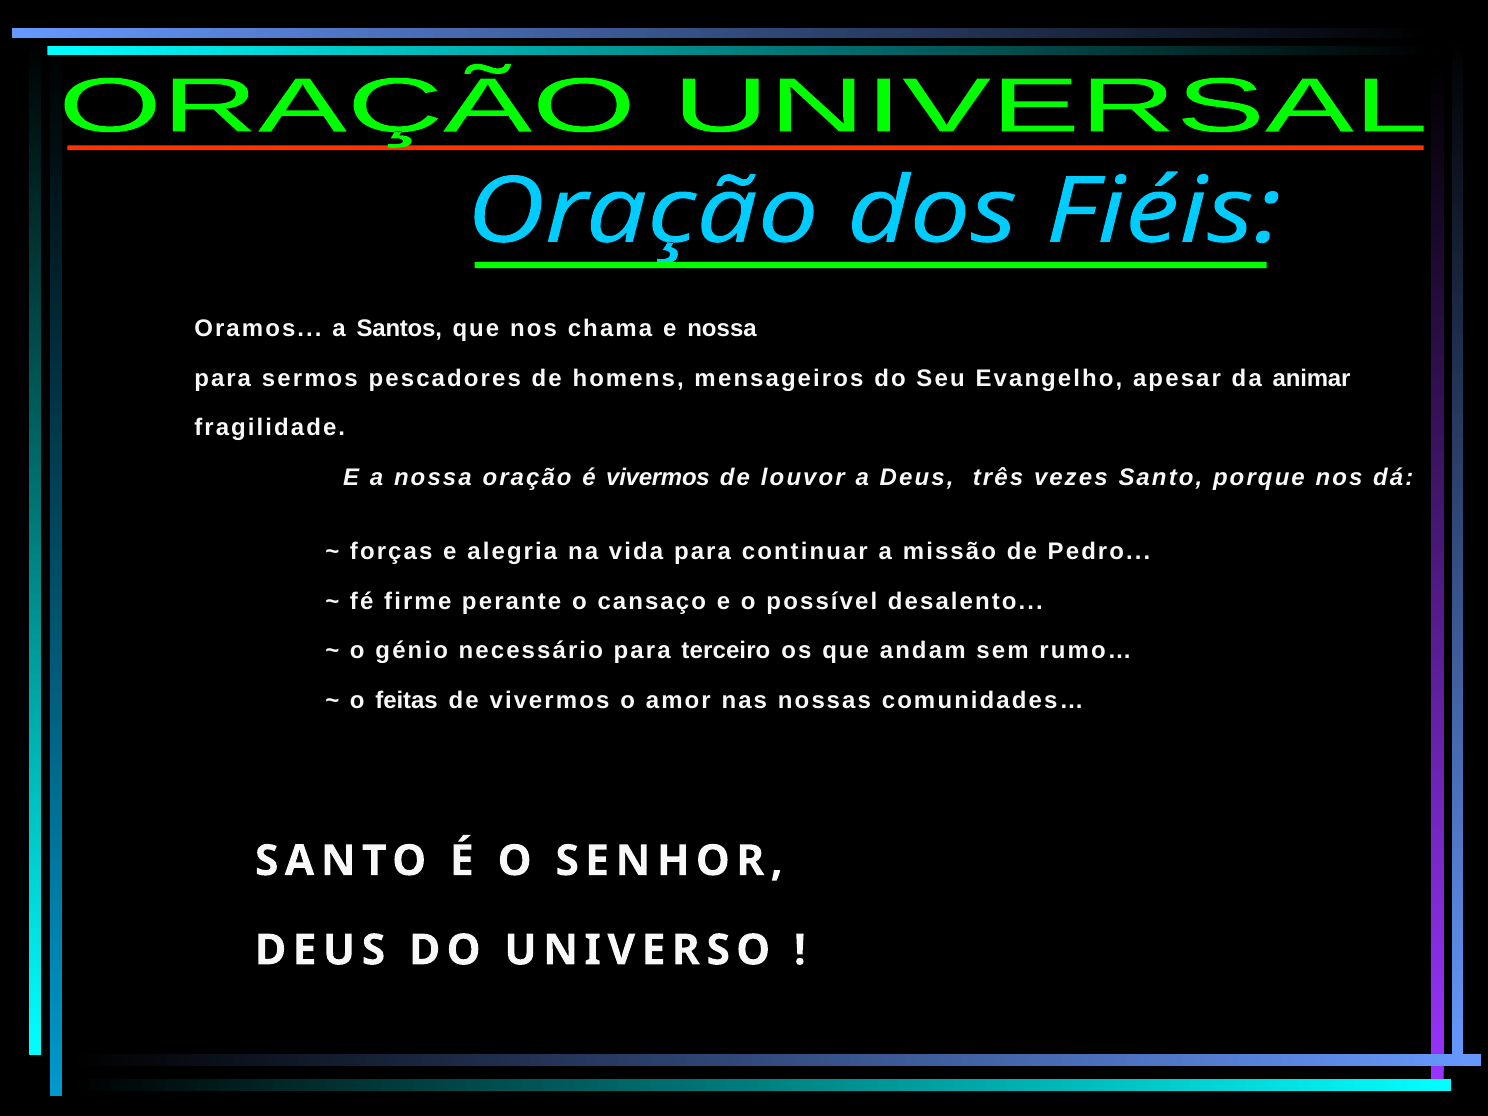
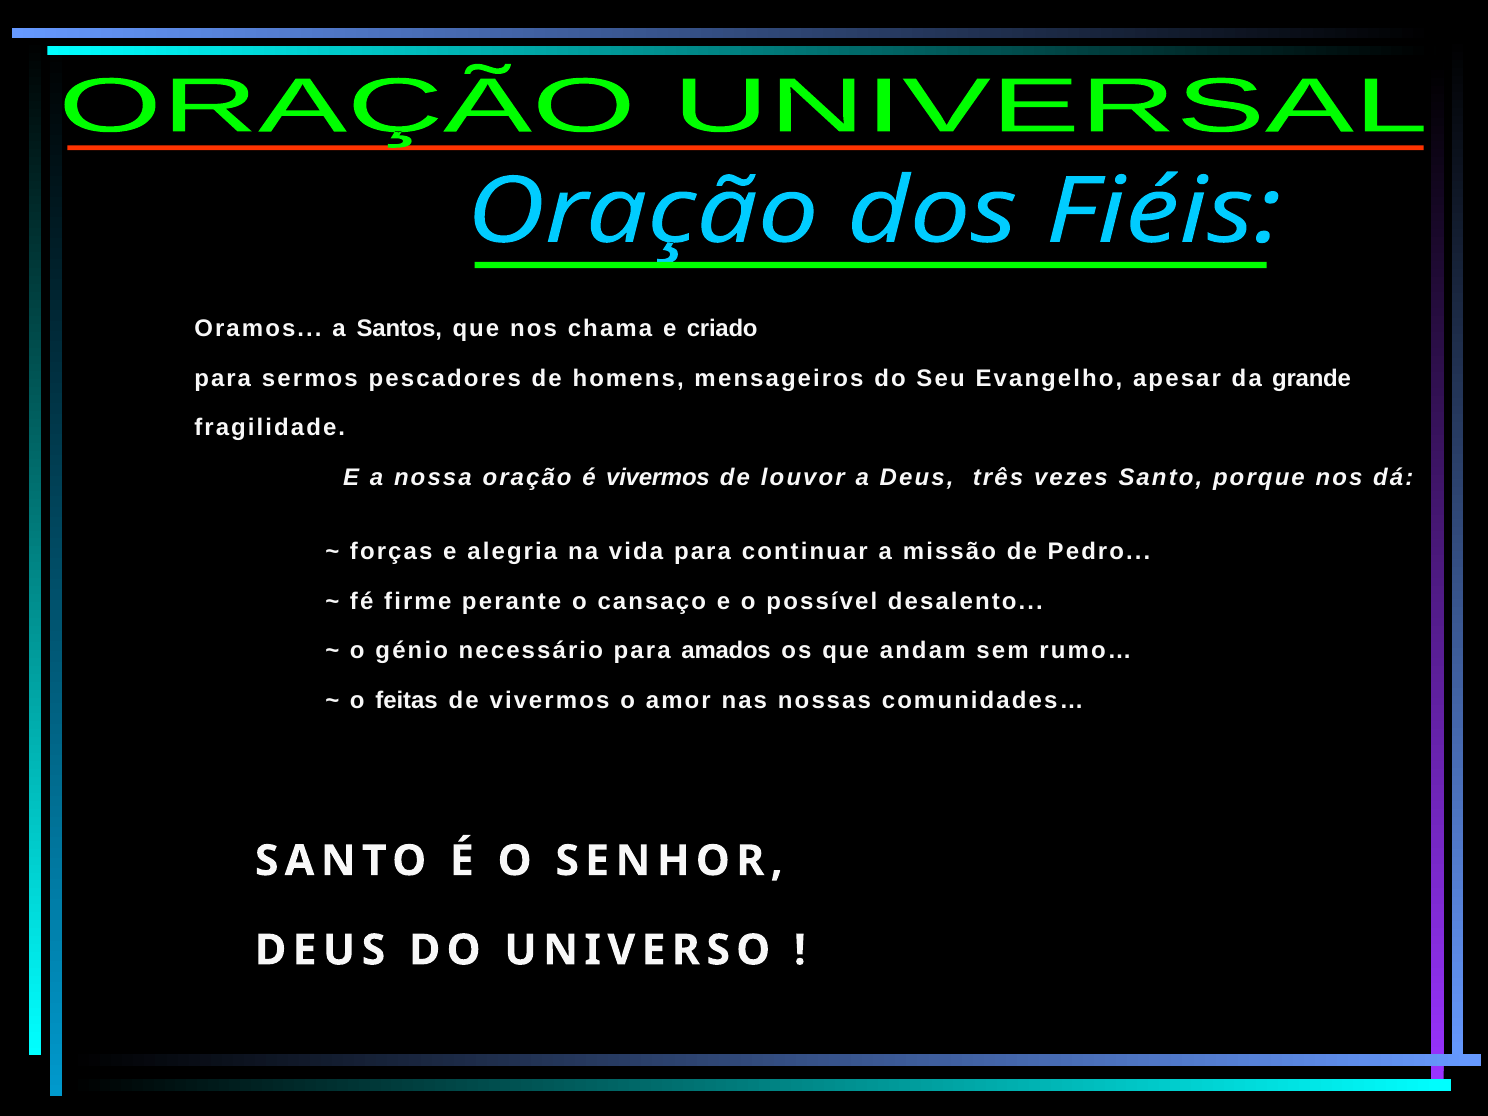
e nossa: nossa -> criado (722, 329)
animar: animar -> grande (1312, 378)
terceiro: terceiro -> amados (726, 651)
